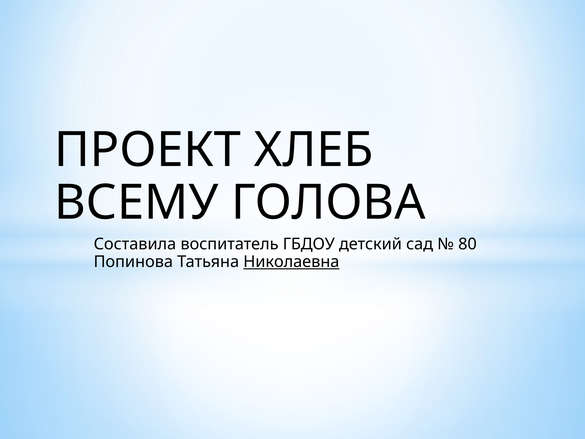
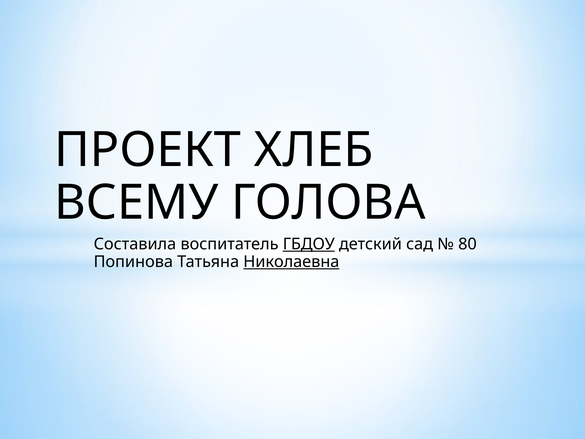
ГБДОУ underline: none -> present (309, 244)
